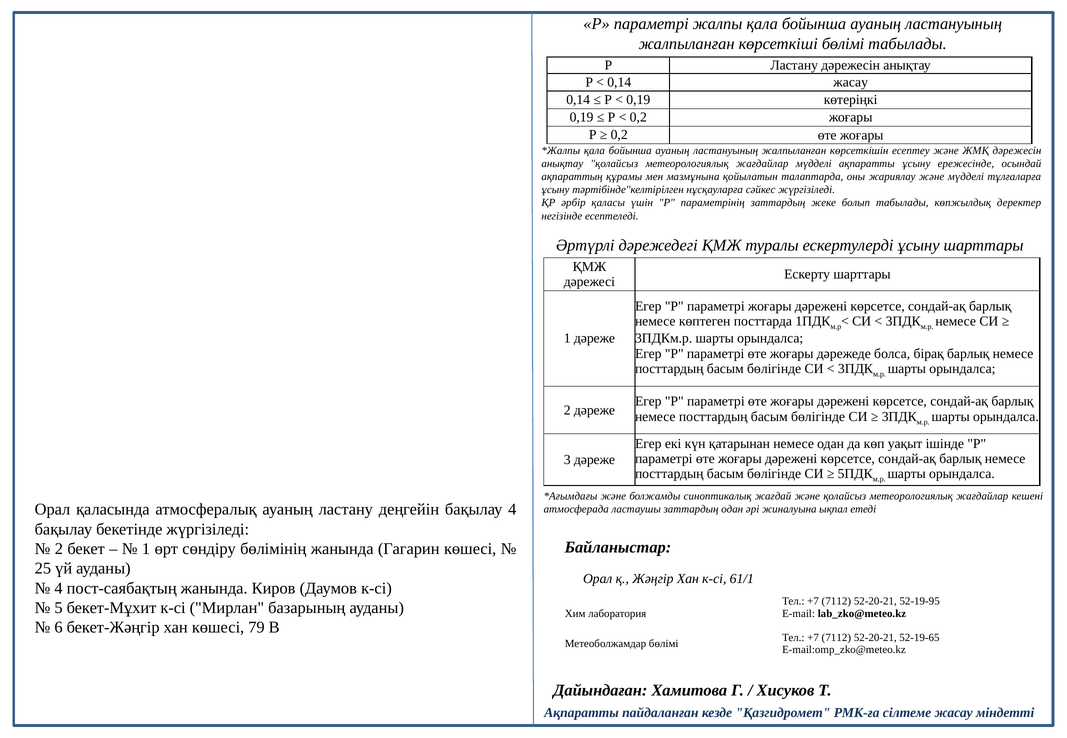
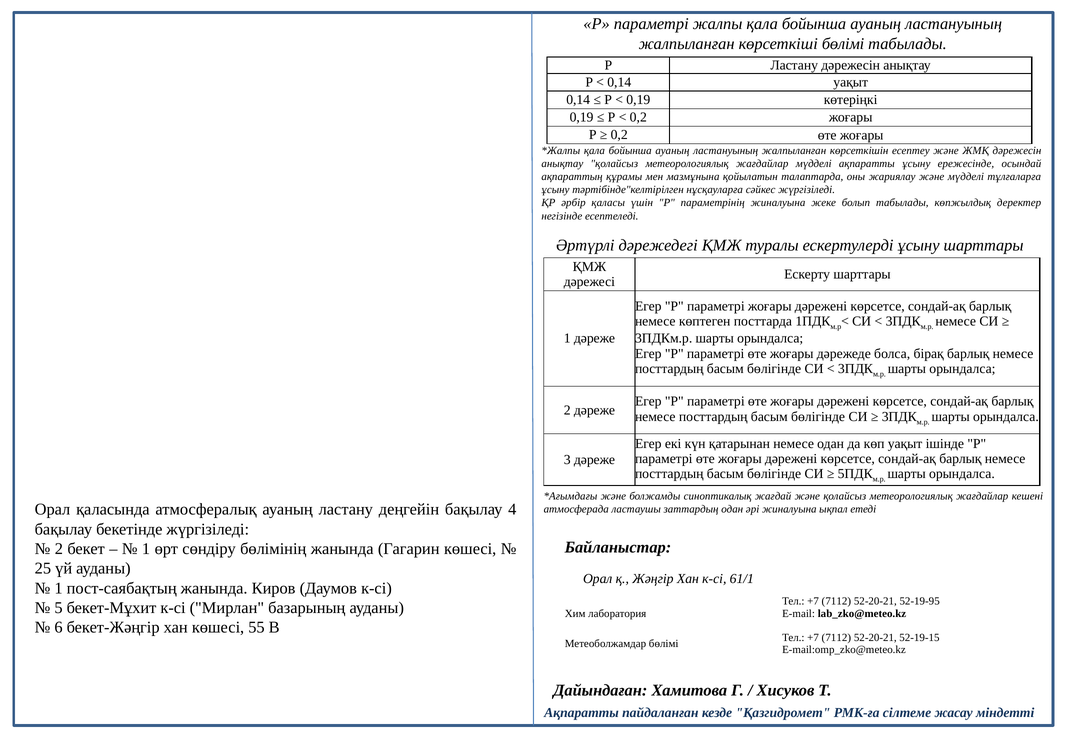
0,14 жасау: жасау -> уақыт (851, 82)
параметрінің заттардың: заттардың -> жиналуына (778, 203)
4: 4 -> 1 (59, 589)
79: 79 -> 55 (256, 628)
52-19-65: 52-19-65 -> 52-19-15 (919, 638)
